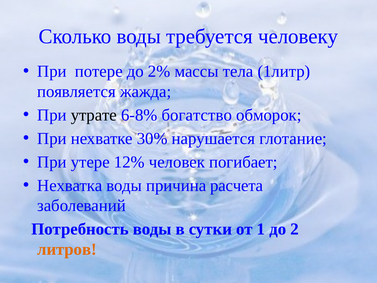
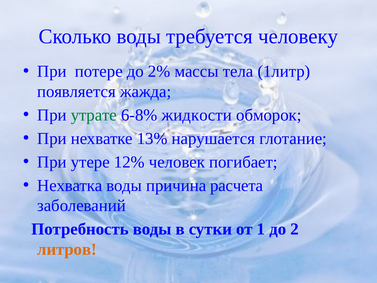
утрате colour: black -> green (94, 115)
богатство: богатство -> жидкости (197, 115)
30%: 30% -> 13% (152, 138)
